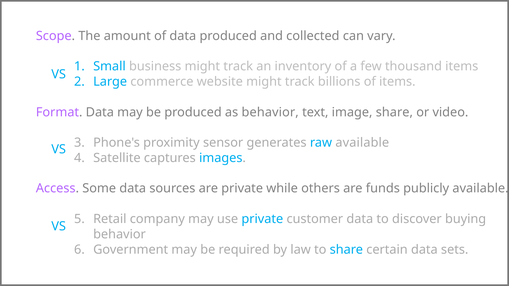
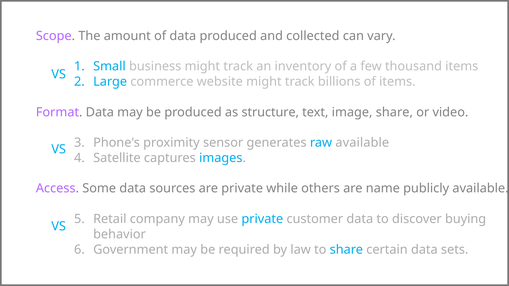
as behavior: behavior -> structure (270, 112)
funds: funds -> name (383, 189)
